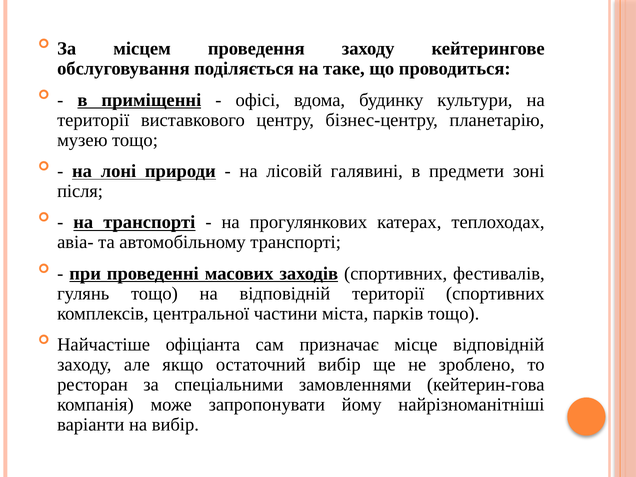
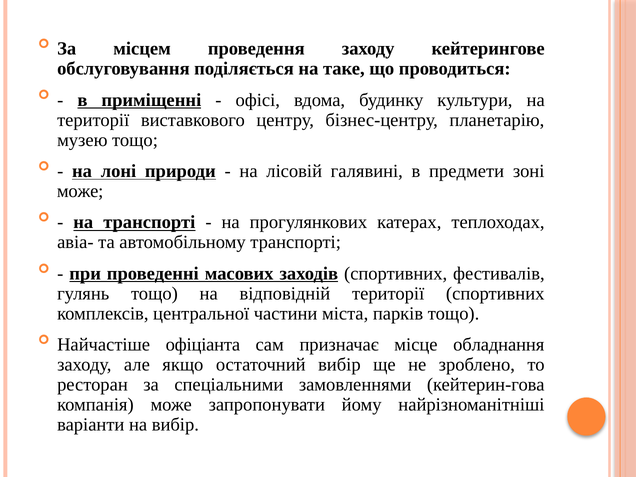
після: після -> може (80, 191)
місце відповідній: відповідній -> обладнання (499, 345)
